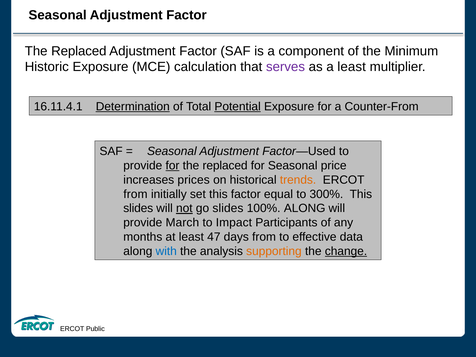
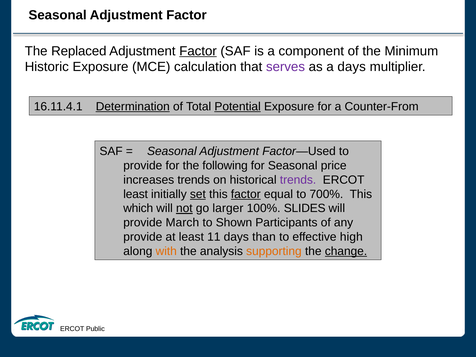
Factor underline: none -> present (198, 51)
a least: least -> days (352, 67)
for underline: present -> none (172, 166)
replaced: replaced -> following (225, 166)
increases prices: prices -> trends (194, 180)
trends colour: orange -> purple (298, 180)
from: from -> least (136, 194)
set underline: none -> present (198, 194)
factor underline: none -> present (246, 194)
300%: 300% -> 700% (326, 194)
slides: slides -> which (138, 208)
go slides: slides -> larger (228, 208)
100% ALONG: ALONG -> SLIDES (305, 208)
Impact: Impact -> Shown (234, 223)
months: months -> provide (143, 237)
47: 47 -> 11 (214, 237)
days from: from -> than (264, 237)
data: data -> high (351, 237)
with colour: blue -> orange (166, 251)
